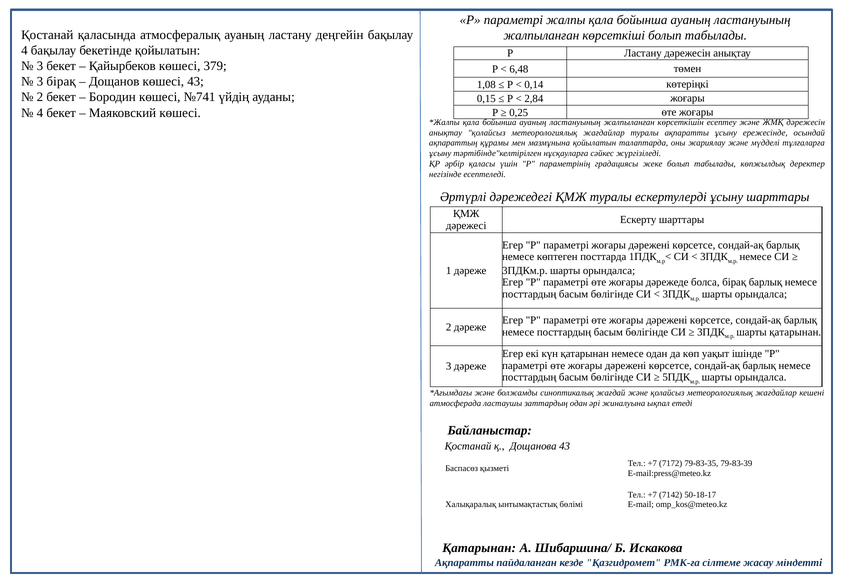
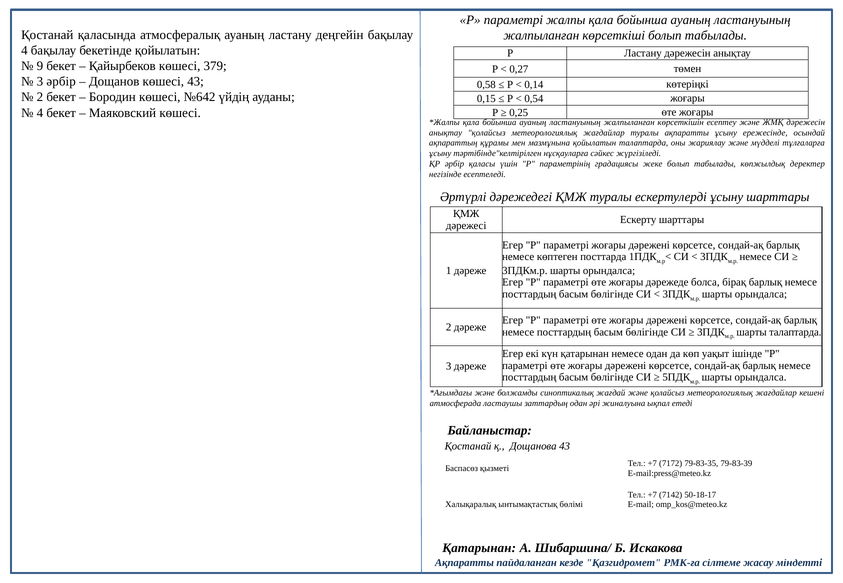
3: 3 -> 9 (40, 66)
6,48: 6,48 -> 0,27 (519, 69)
3 бірақ: бірақ -> әрбір (61, 82)
1,08: 1,08 -> 0,58 (486, 85)
№741: №741 -> №642 (200, 97)
2,84: 2,84 -> 0,54 (534, 99)
шарты қатарынан: қатарынан -> талаптарда (795, 333)
